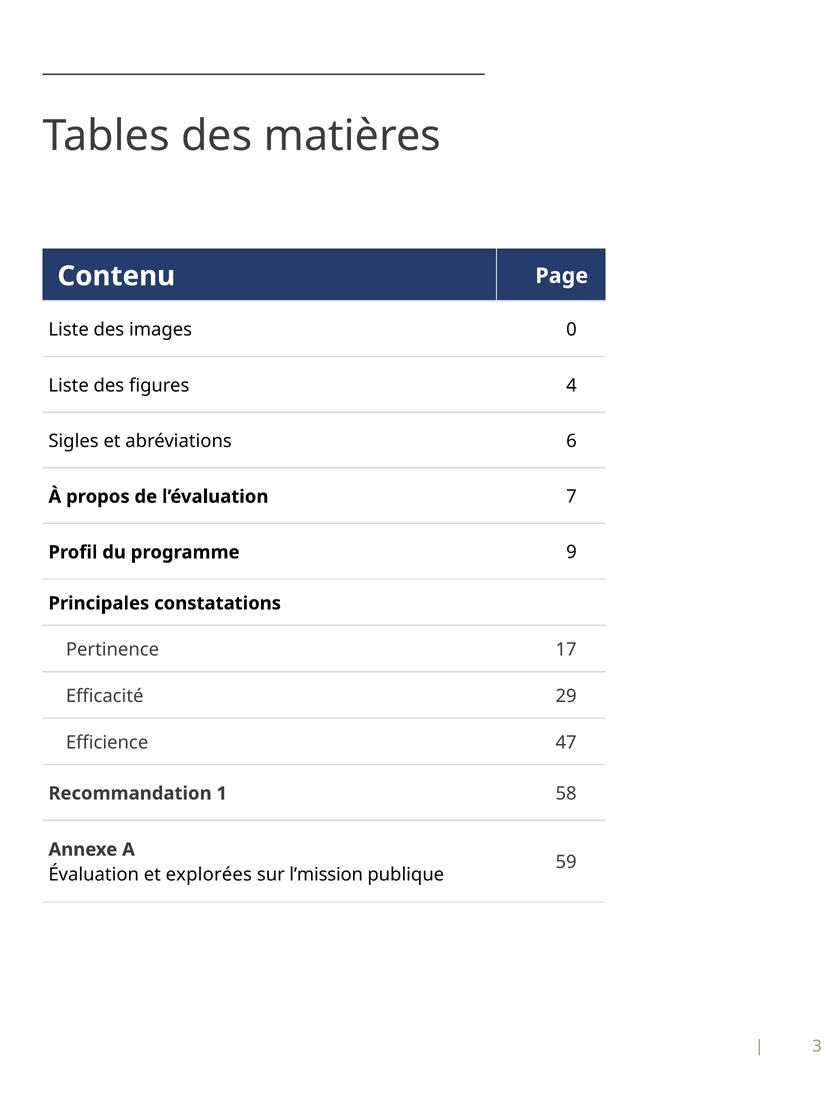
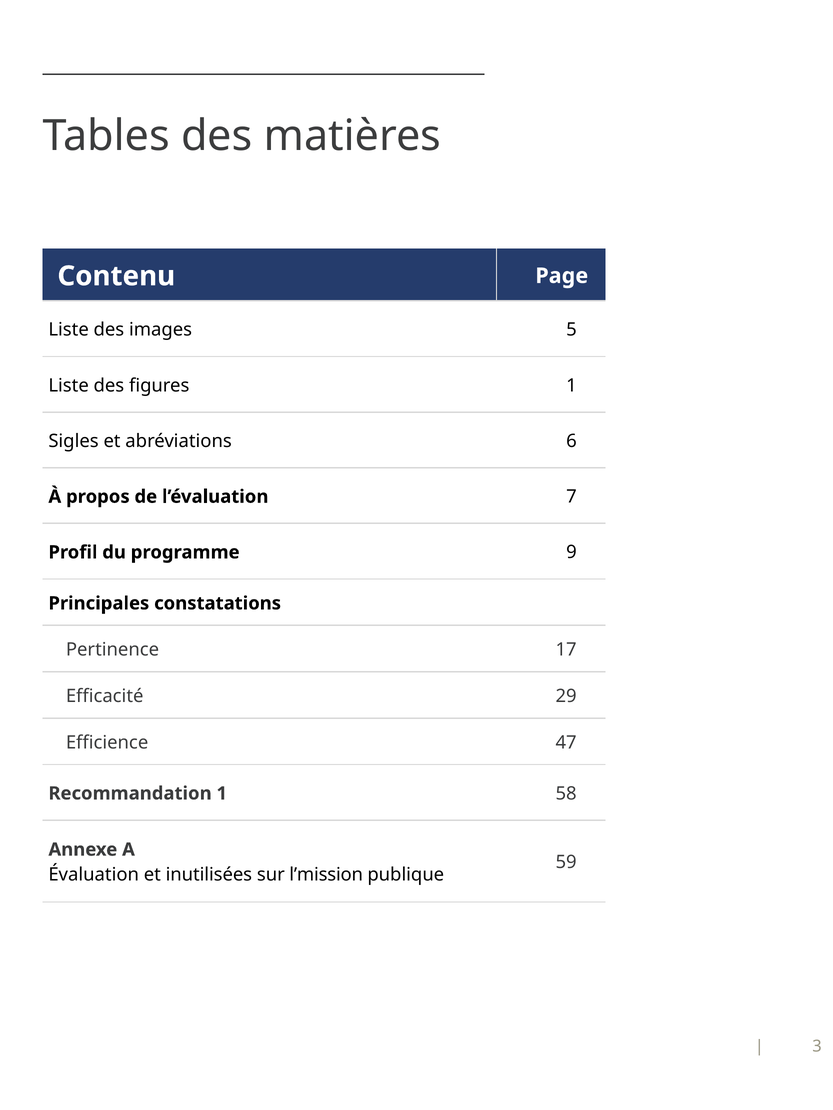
0: 0 -> 5 (571, 330)
figures 4: 4 -> 1 (571, 386)
explorées: explorées -> inutilisées (209, 875)
